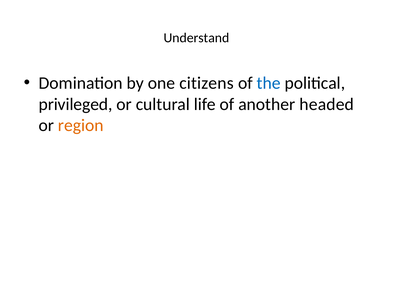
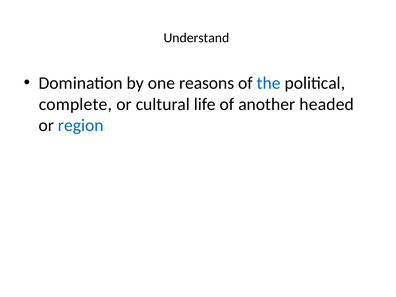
citizens: citizens -> reasons (207, 83)
privileged: privileged -> complete (75, 104)
region colour: orange -> blue (81, 125)
